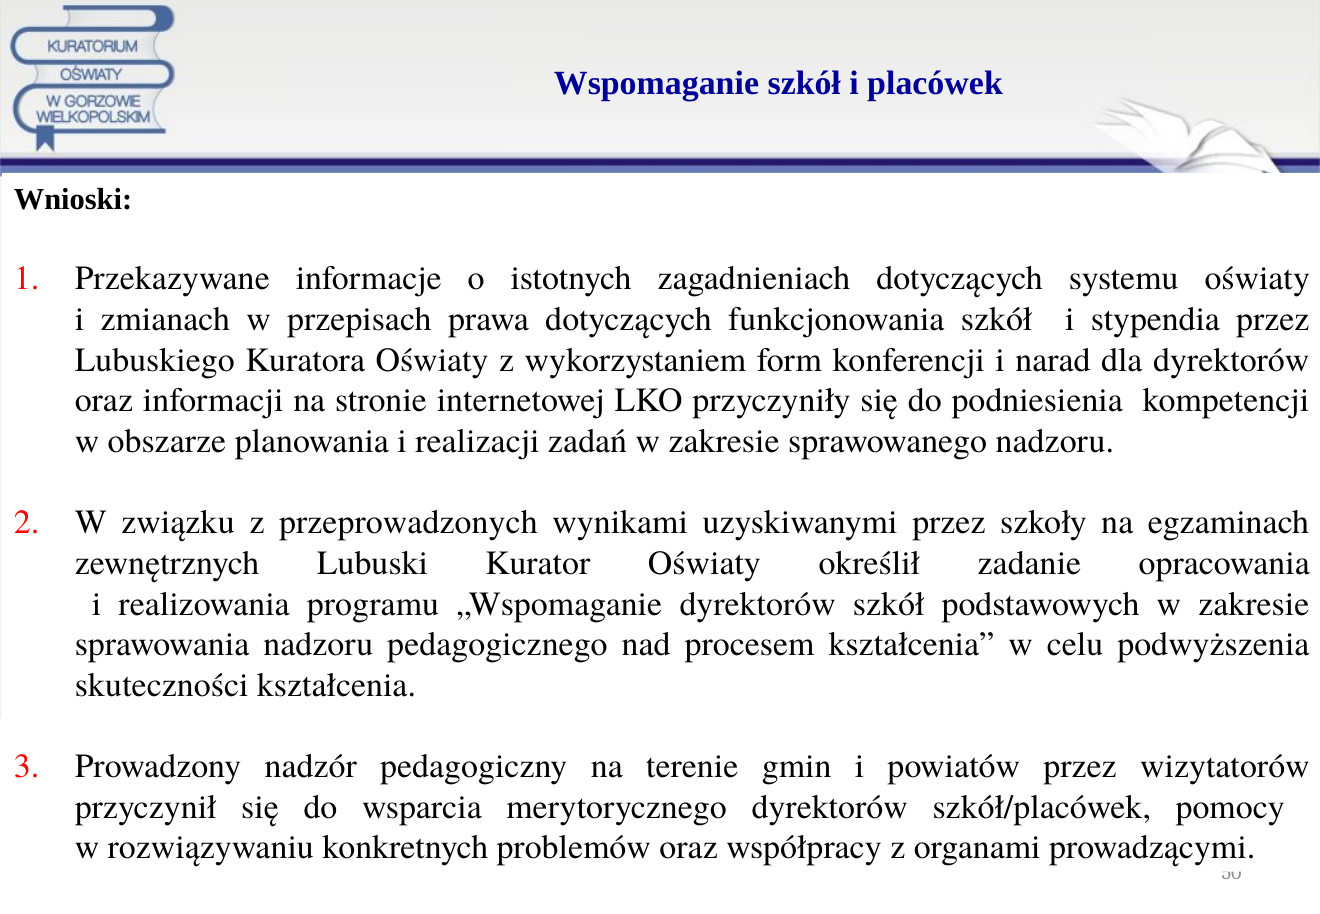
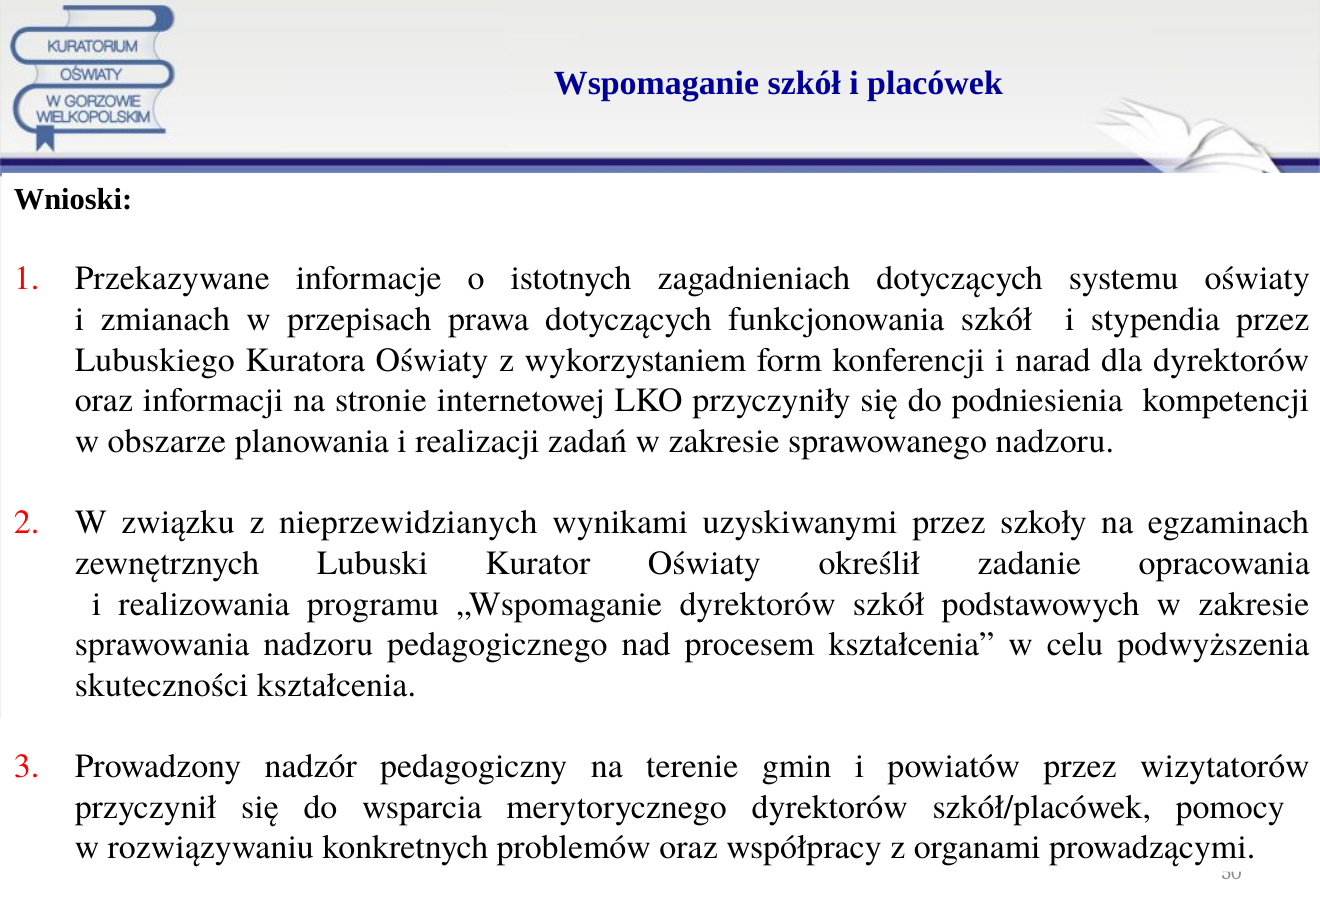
przeprowadzonych: przeprowadzonych -> nieprzewidzianych (408, 522)
